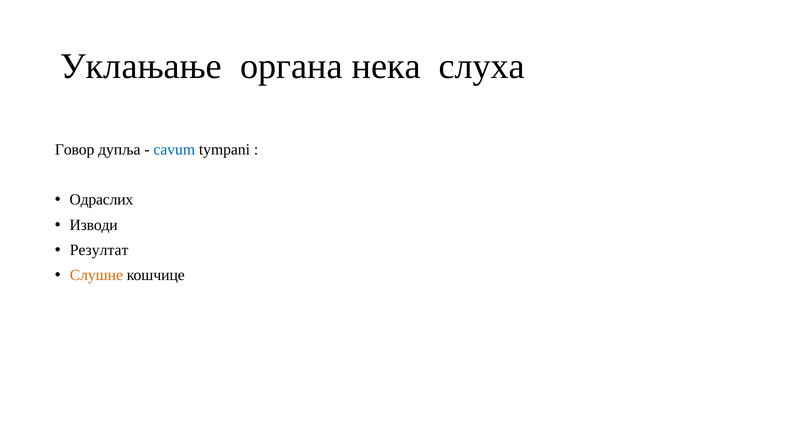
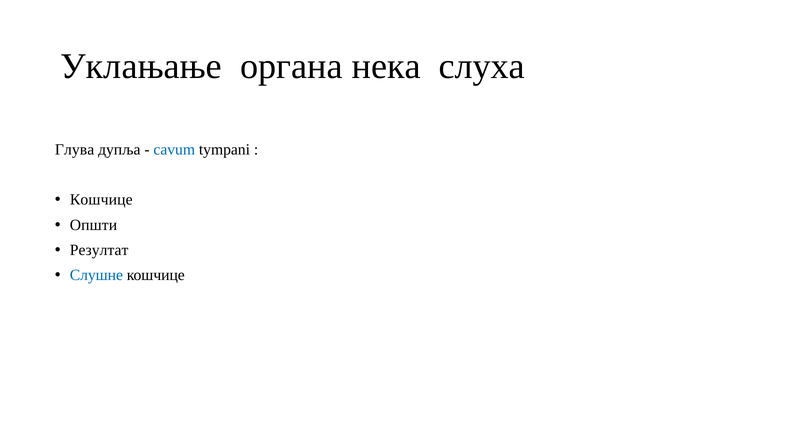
Говор: Говор -> Глува (75, 150)
Одраслих: Одраслих -> Кошчице (101, 200)
Изводи: Изводи -> Општи (93, 225)
Слушне colour: orange -> blue (96, 275)
